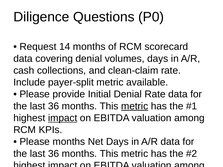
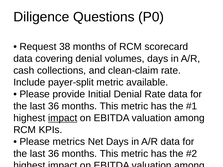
14: 14 -> 38 (65, 47)
metric underline: present -> none (135, 106)
Please months: months -> metrics (69, 142)
